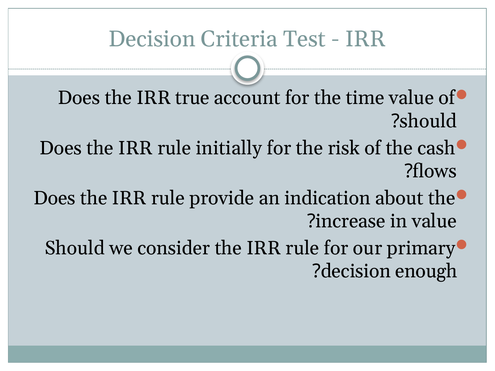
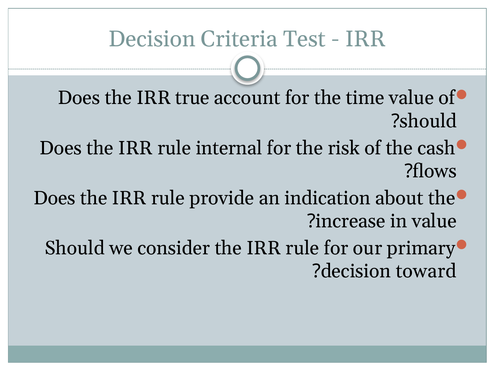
initially: initially -> internal (229, 148)
enough: enough -> toward (426, 271)
